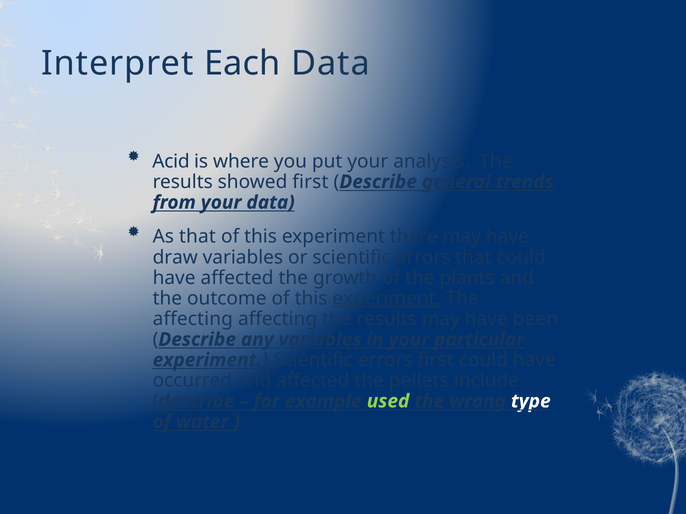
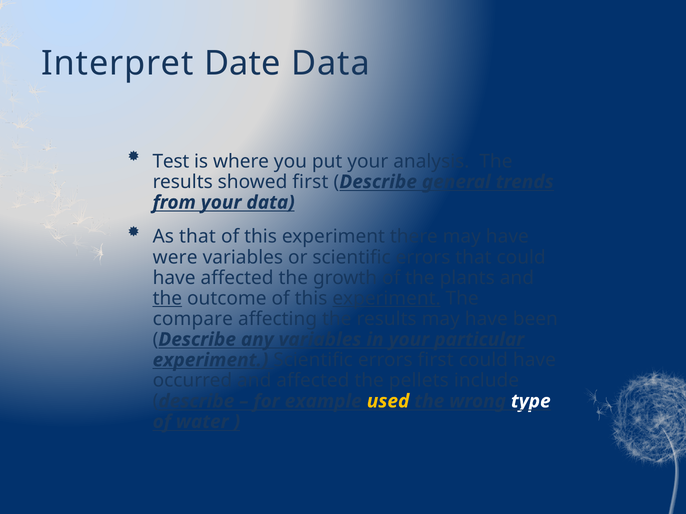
Each: Each -> Date (242, 64)
Acid: Acid -> Test (171, 161)
draw: draw -> were (175, 257)
the underline: none -> present (167, 299)
affecting: affecting -> compare (193, 319)
used colour: light green -> yellow (388, 402)
